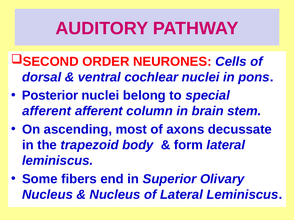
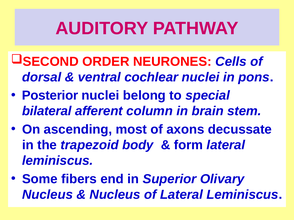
afferent: afferent -> bilateral (47, 111)
